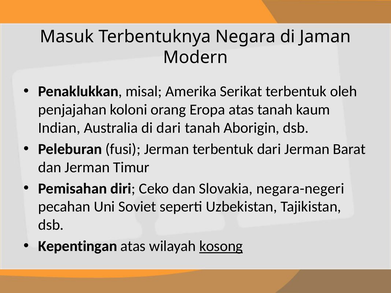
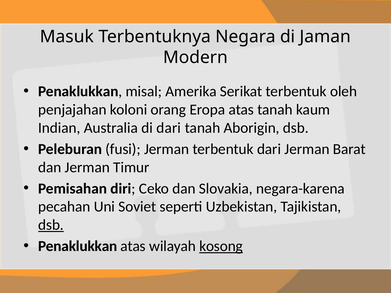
negara-negeri: negara-negeri -> negara-karena (300, 189)
dsb underline: none -> present (51, 225)
Kepentingan: Kepentingan -> Penaklukkan (78, 246)
